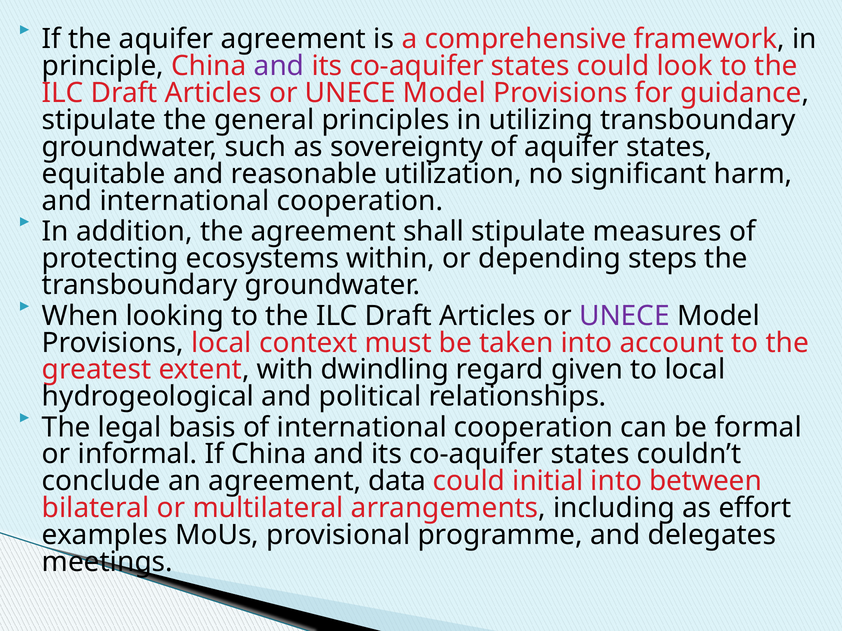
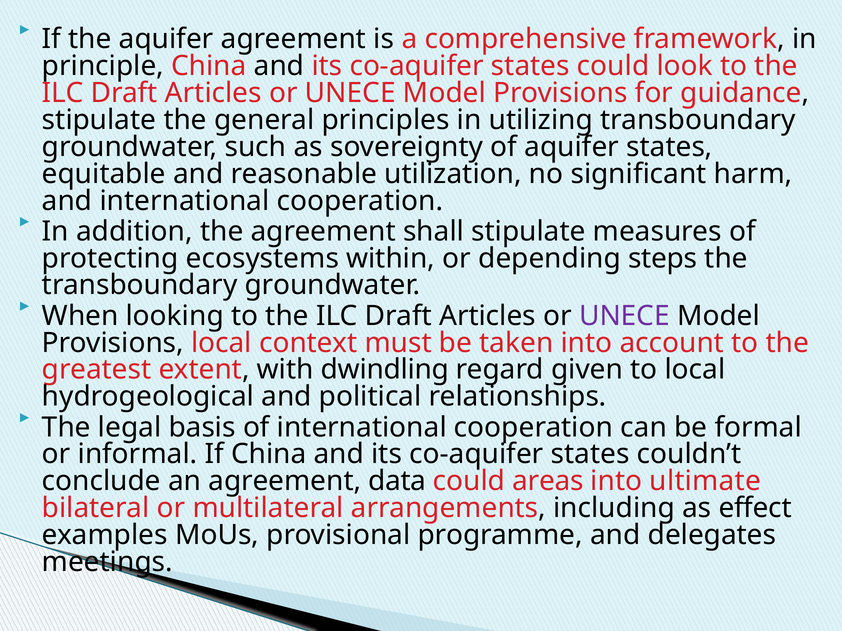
and colour: purple -> black (279, 66)
initial: initial -> areas (548, 482)
between: between -> ultimate (705, 482)
effort: effort -> effect (755, 508)
